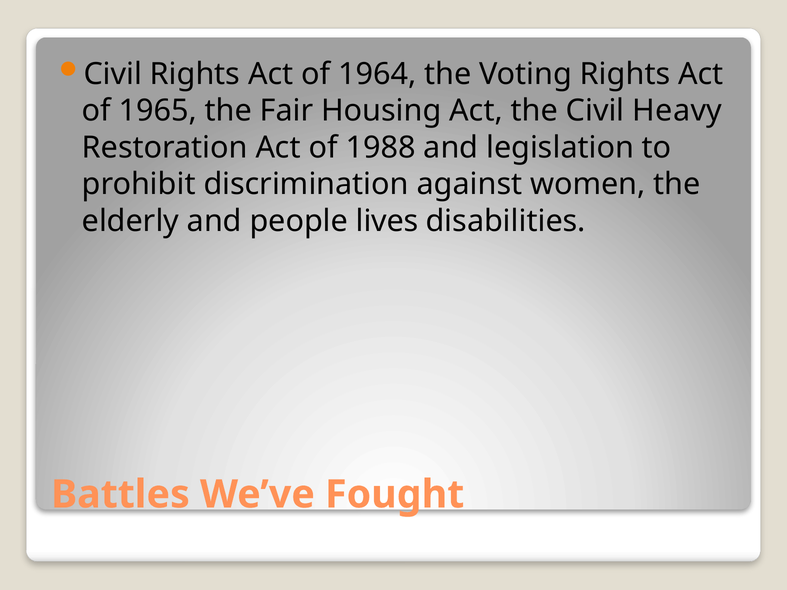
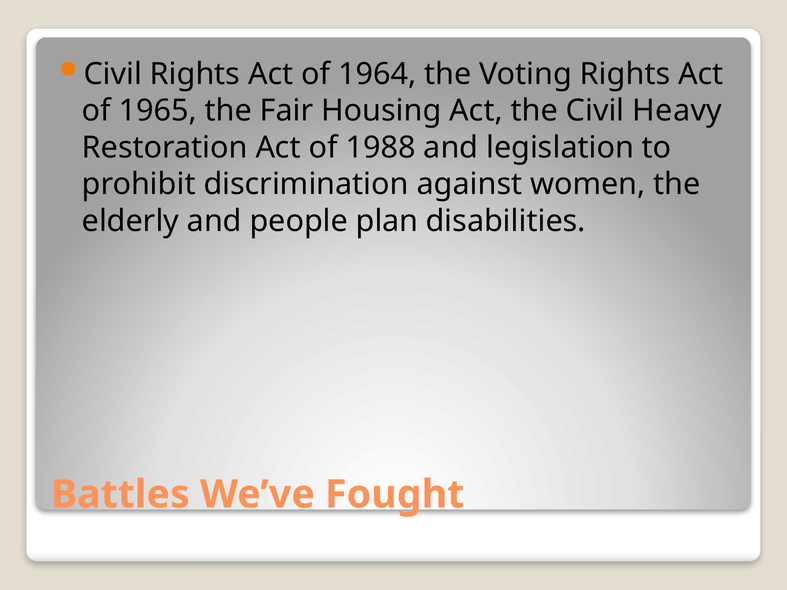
lives: lives -> plan (387, 221)
